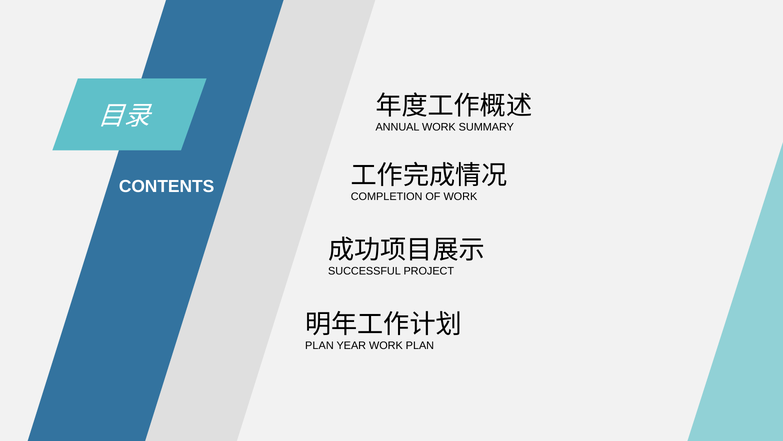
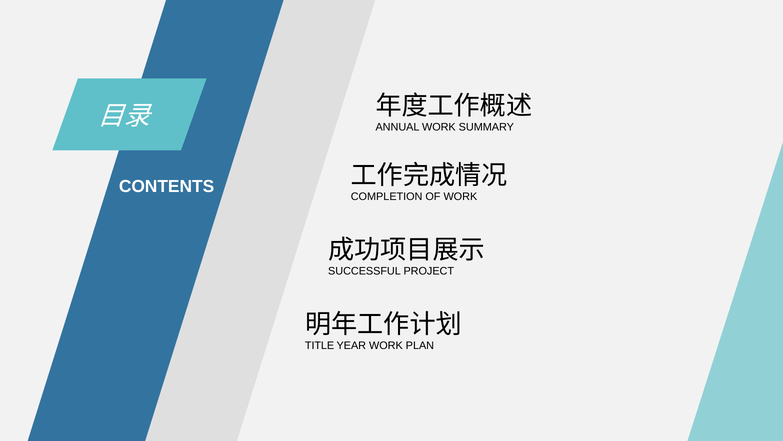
PLAN: PLAN -> TITLE (320, 345)
